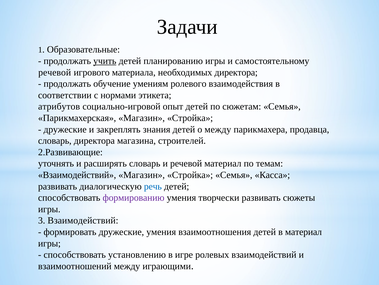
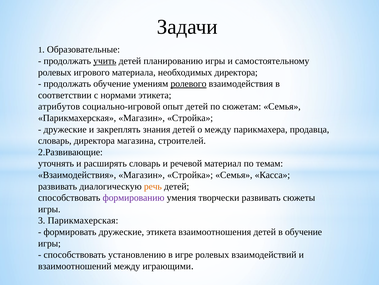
речевой: речевой -> ролевых (55, 72)
ролевого underline: none -> present (189, 84)
Взаимодействий: Взаимодействий -> Взаимодействия (77, 175)
речь colour: blue -> orange (153, 186)
3 Взаимодействий: Взаимодействий -> Парикмахерская (83, 220)
дружеские умения: умения -> этикета (161, 231)
в материал: материал -> обучение (304, 231)
